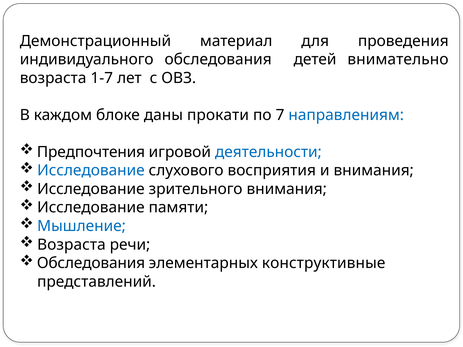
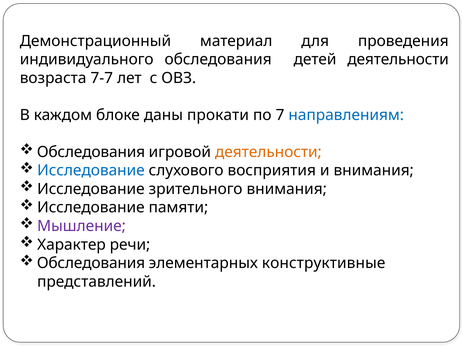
детей внимательно: внимательно -> деятельности (398, 60)
1-7: 1-7 -> 7-7 (102, 78)
Предпочтения: Предпочтения -> Обследования (91, 152)
деятельности colour: blue -> orange (268, 152)
Мышление colour: blue -> purple (81, 226)
Возраста: Возраста -> Характер (71, 245)
